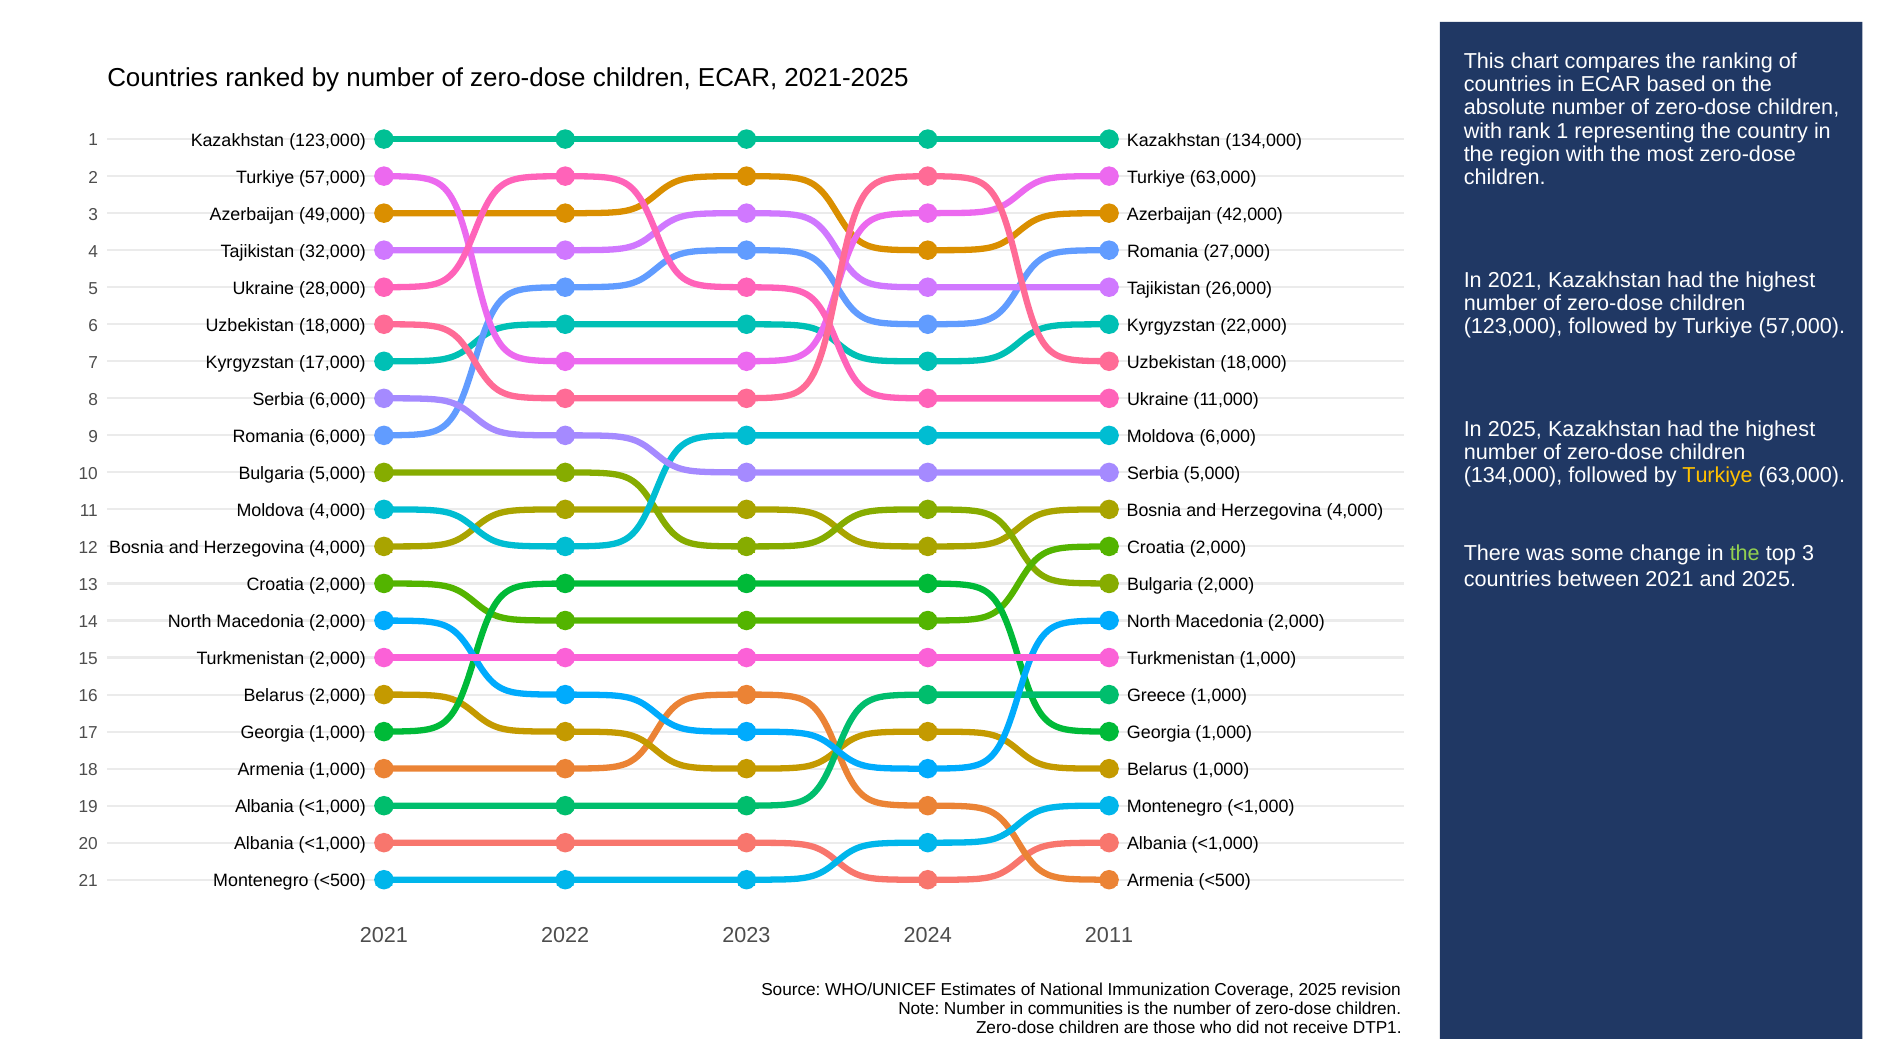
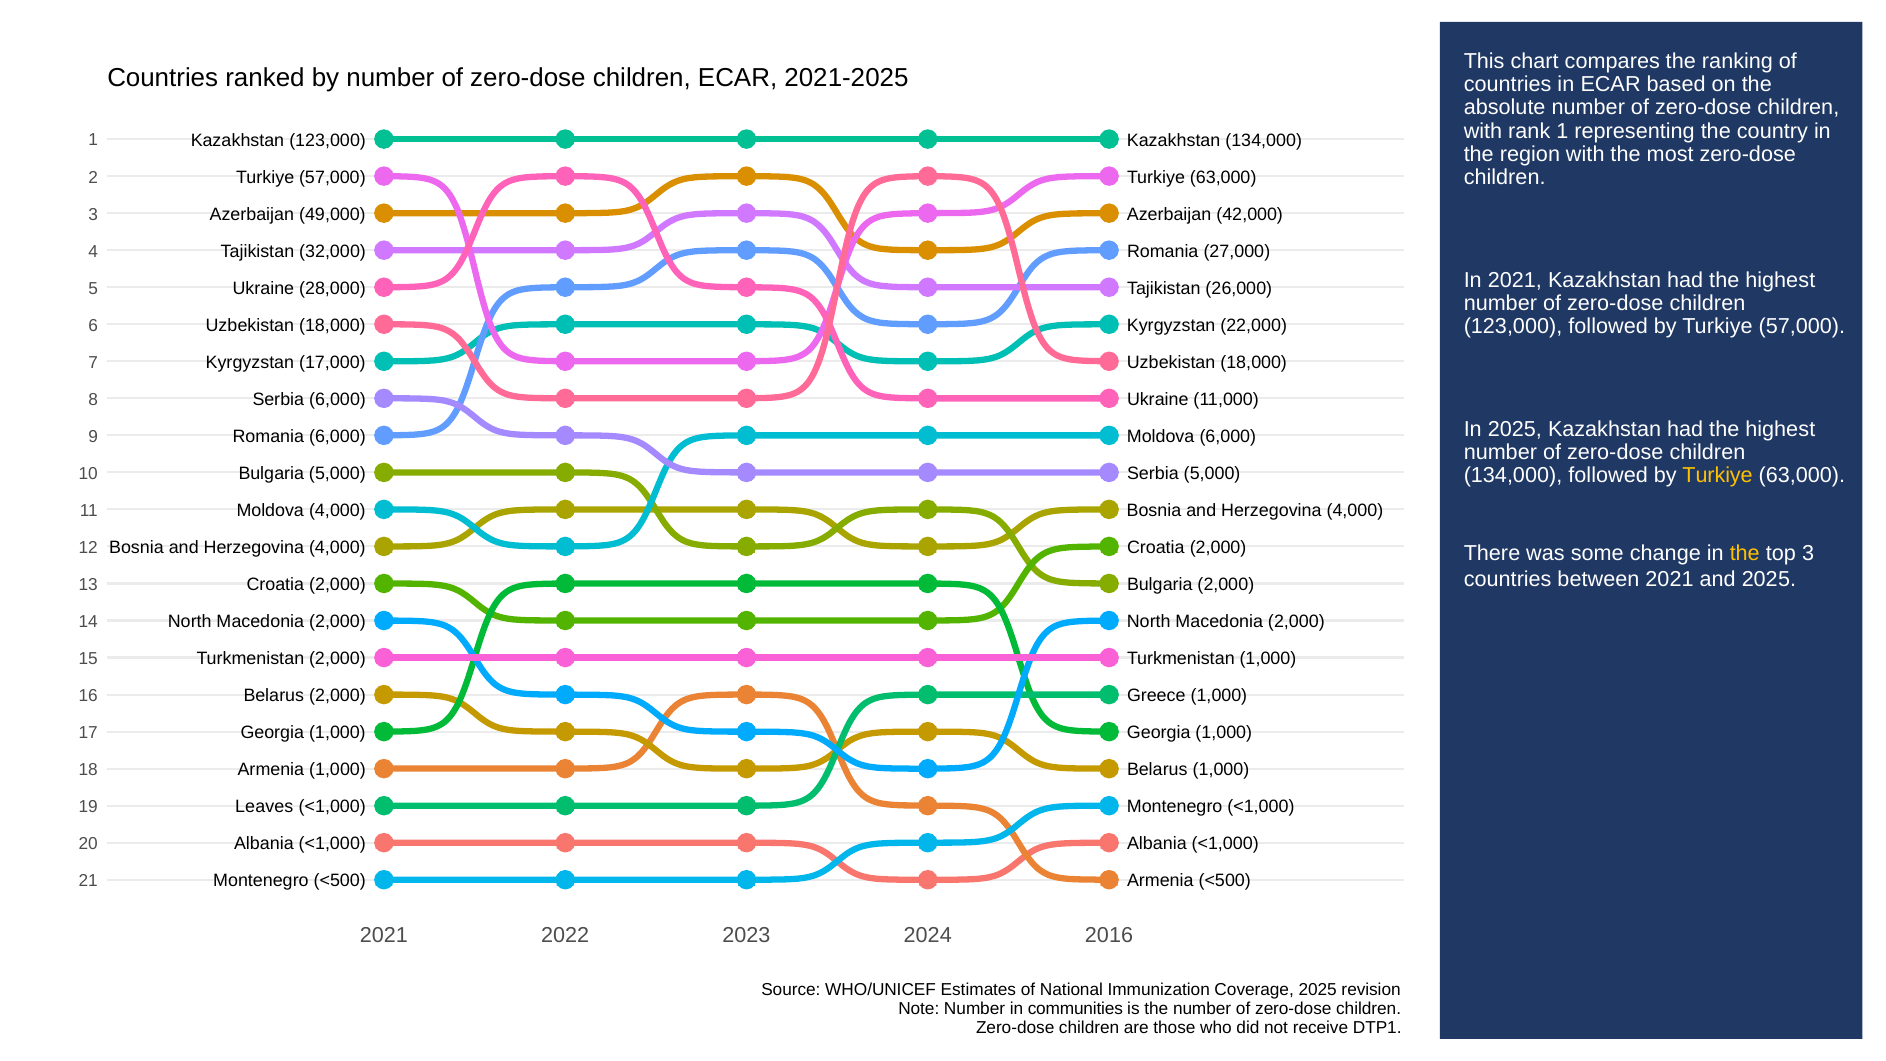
the colour: light green -> yellow (1745, 553)
Albania: Albania -> Leaves (264, 807)
2011: 2011 -> 2016 (1109, 936)
